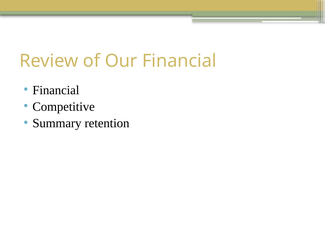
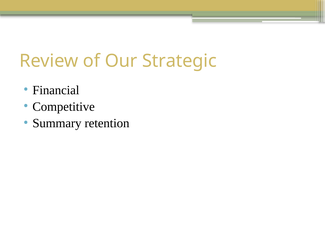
Our Financial: Financial -> Strategic (179, 61)
